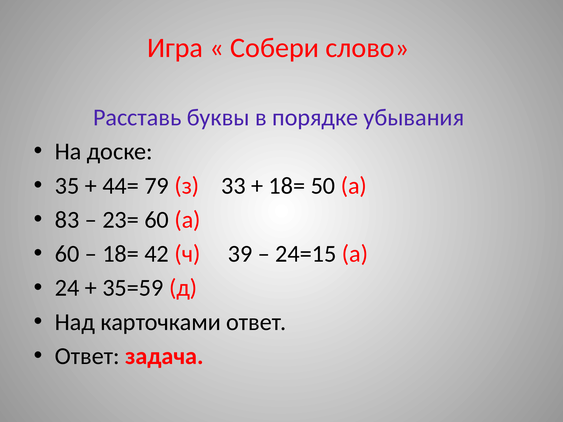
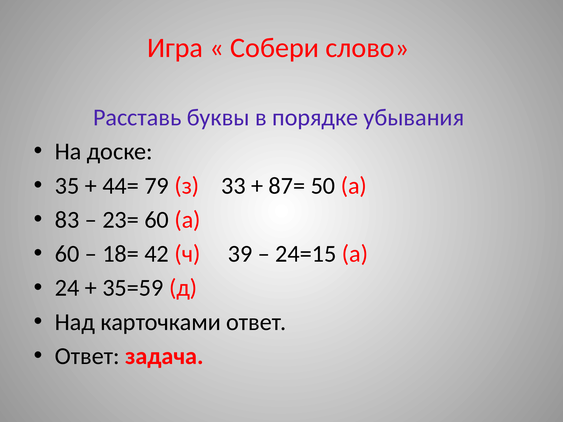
18=: 18= -> 87= (287, 186)
